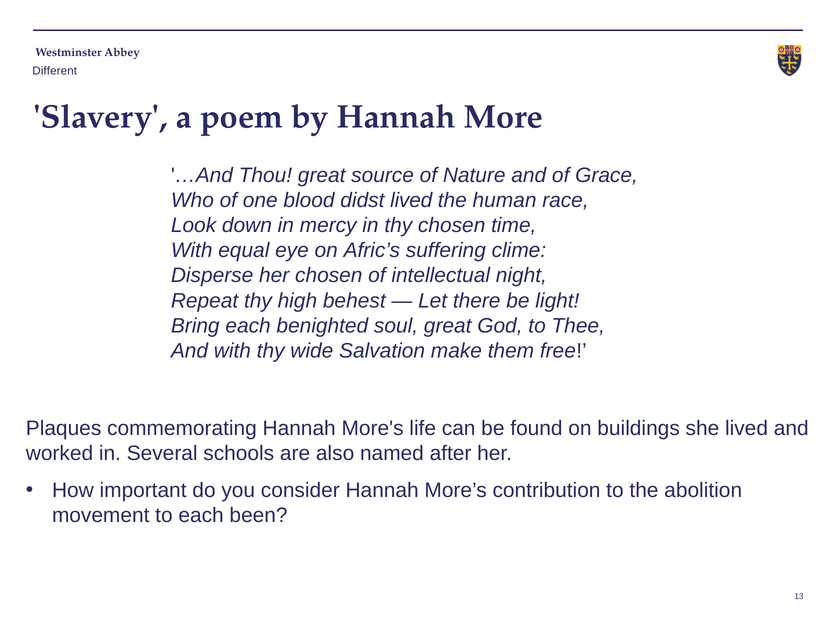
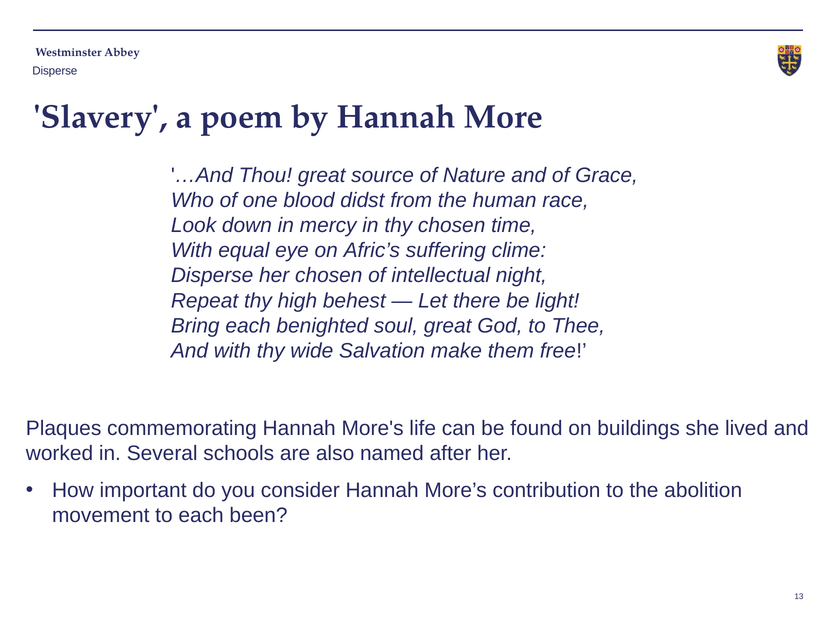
Different: Different -> Disperse (55, 71)
didst lived: lived -> from (411, 200)
